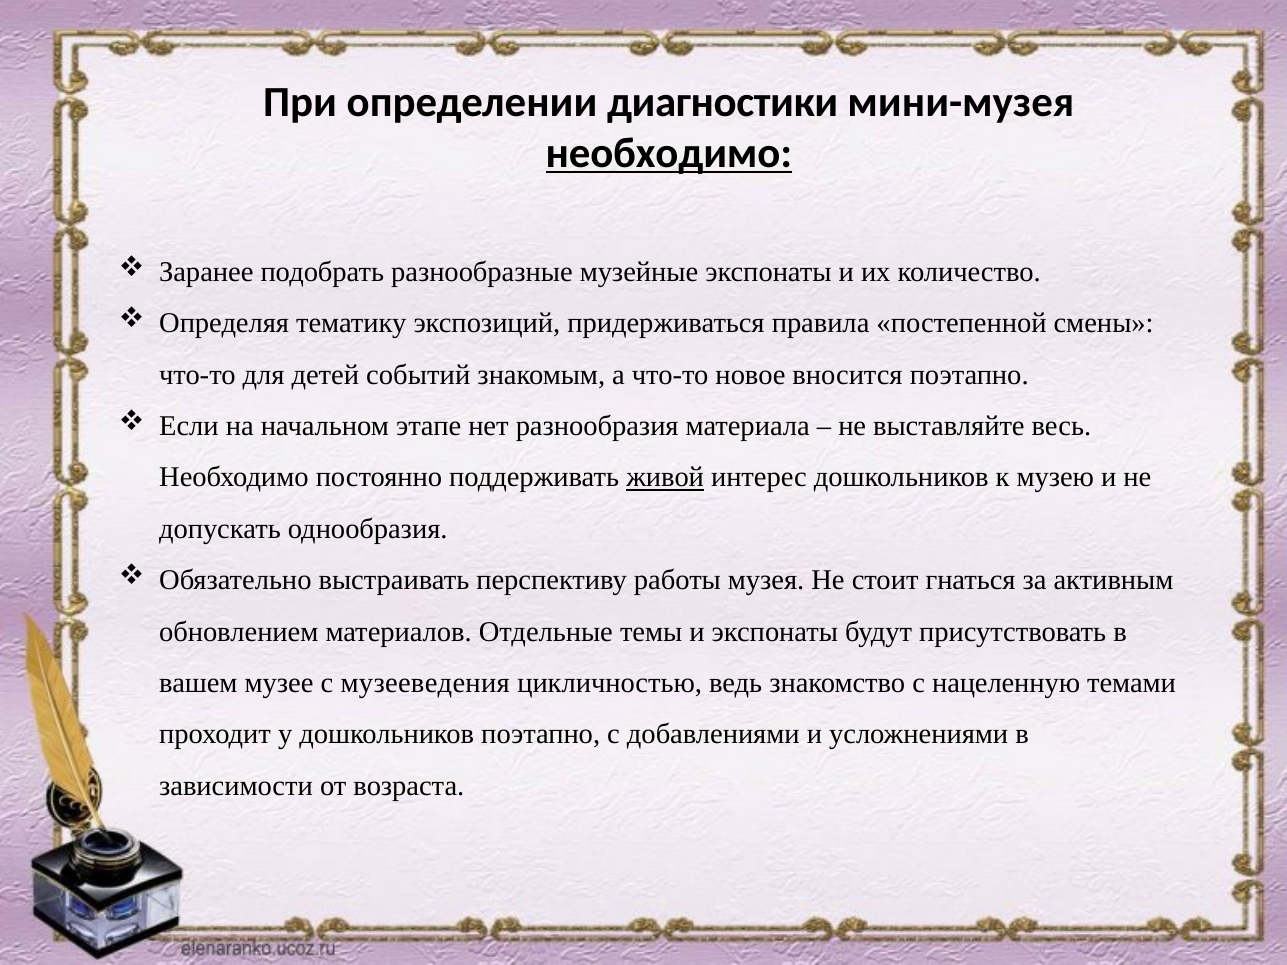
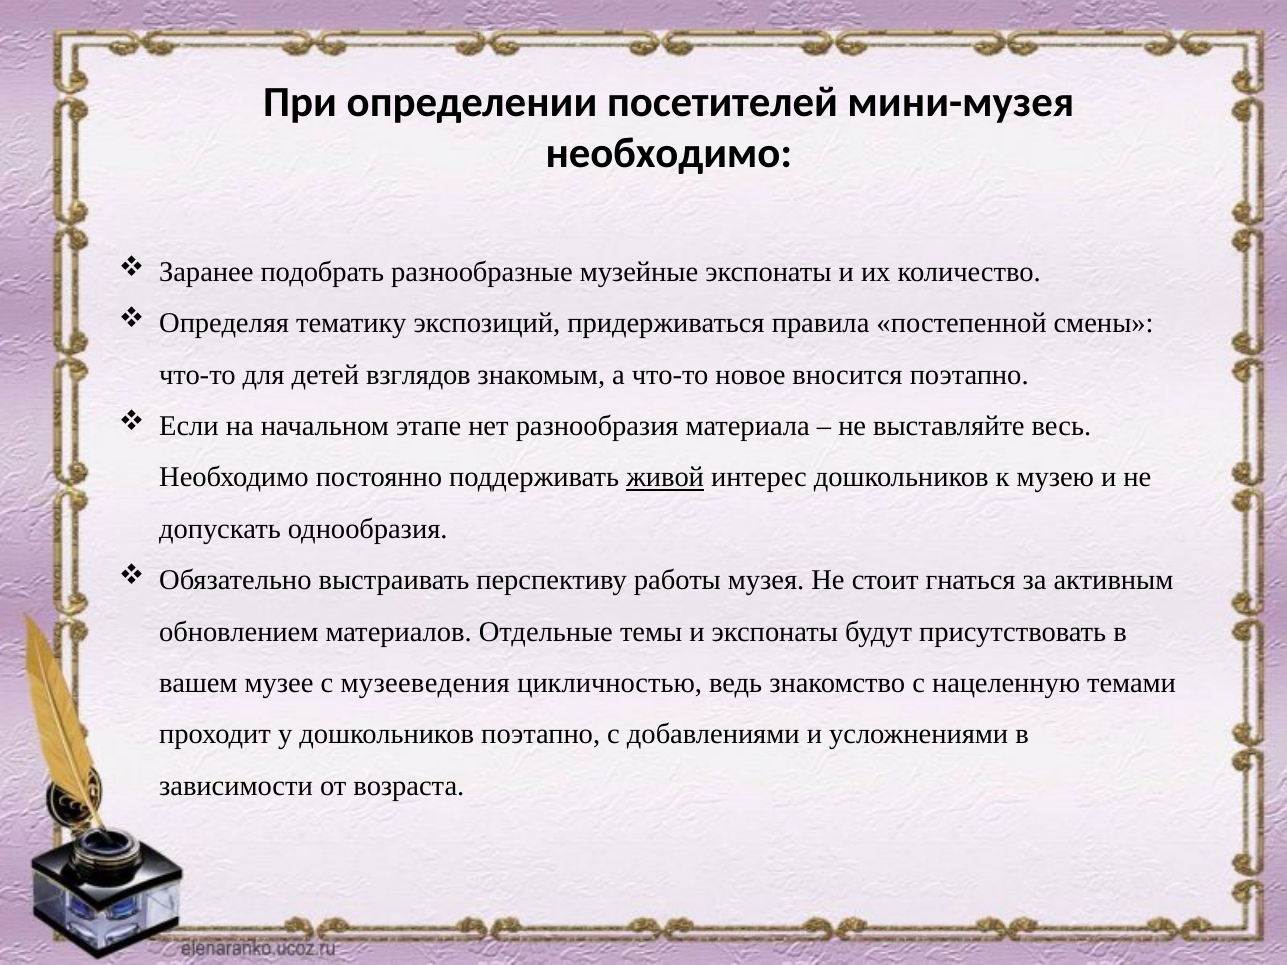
диагностики: диагностики -> посетителей (723, 102)
необходимо underline: present -> none (669, 154)
событий: событий -> взглядов (418, 375)
